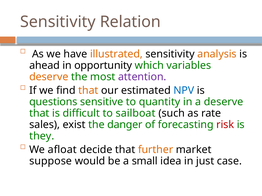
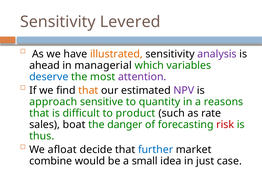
Relation: Relation -> Levered (130, 22)
analysis colour: orange -> purple (217, 54)
opportunity: opportunity -> managerial (103, 66)
deserve colour: orange -> blue (49, 77)
NPV colour: blue -> purple (184, 91)
questions: questions -> approach (53, 102)
a deserve: deserve -> reasons (224, 102)
sailboat: sailboat -> product (136, 113)
exist: exist -> boat (74, 125)
they: they -> thus (42, 136)
further colour: orange -> blue (156, 150)
suppose: suppose -> combine (51, 161)
